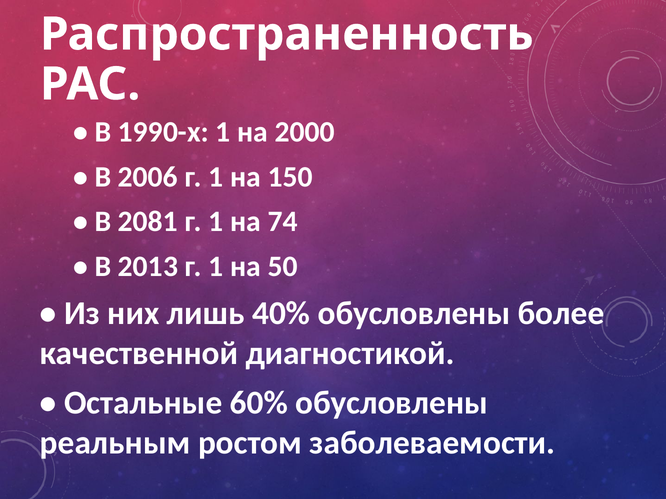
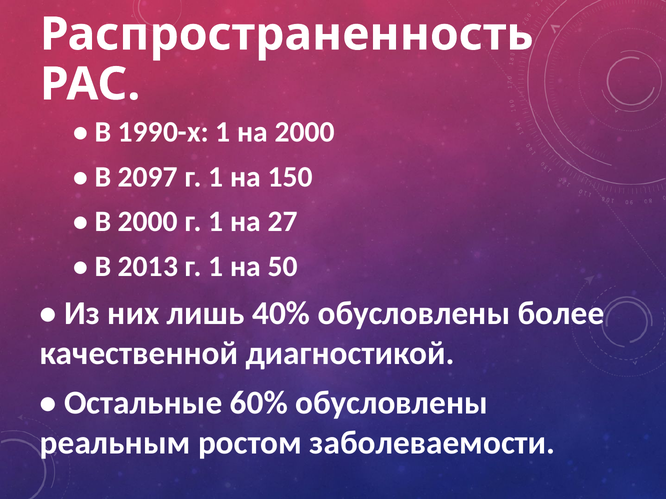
2006: 2006 -> 2097 (148, 177)
В 2081: 2081 -> 2000 (148, 222)
74: 74 -> 27 (283, 222)
